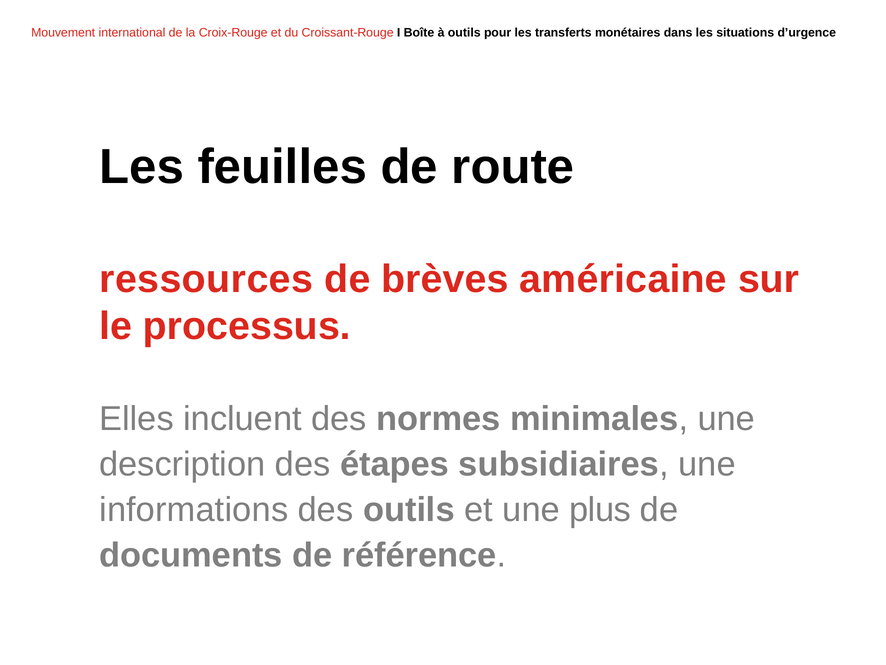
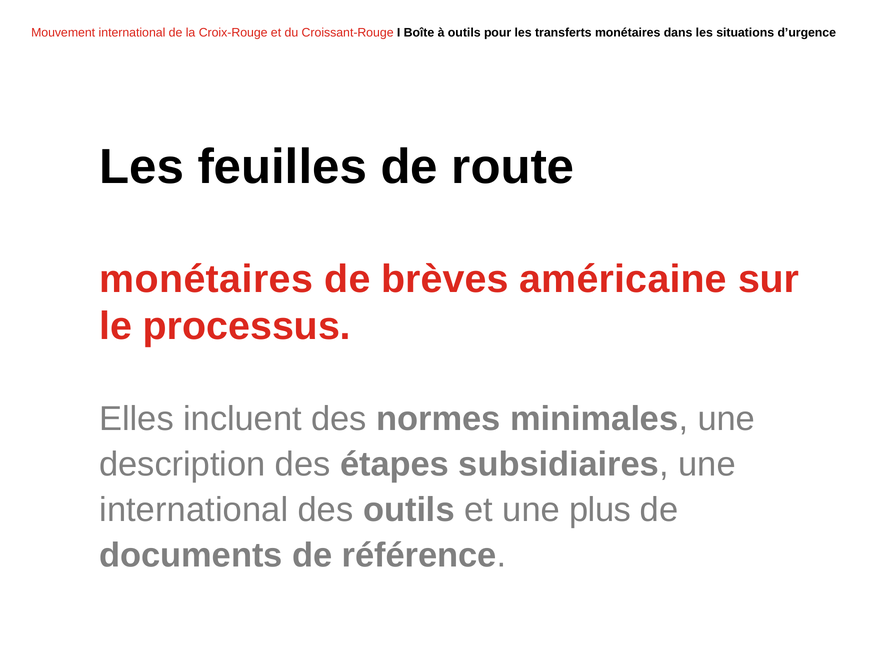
ressources: ressources -> monétaires (206, 279)
informations: informations -> international (194, 510)
